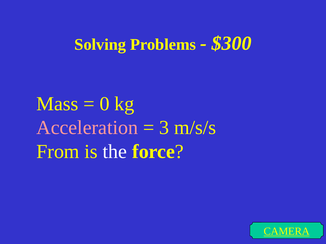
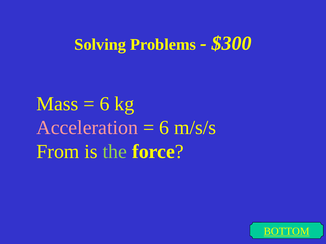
0: 0 -> 6 (105, 104)
3: 3 -> 6 (164, 128)
the colour: white -> light green (115, 152)
CAMERA: CAMERA -> BOTTOM (287, 232)
